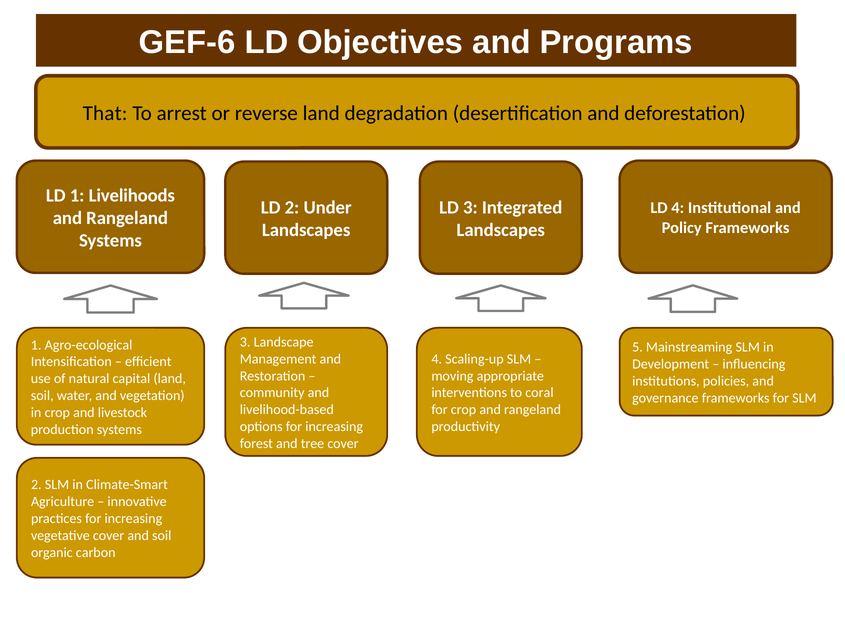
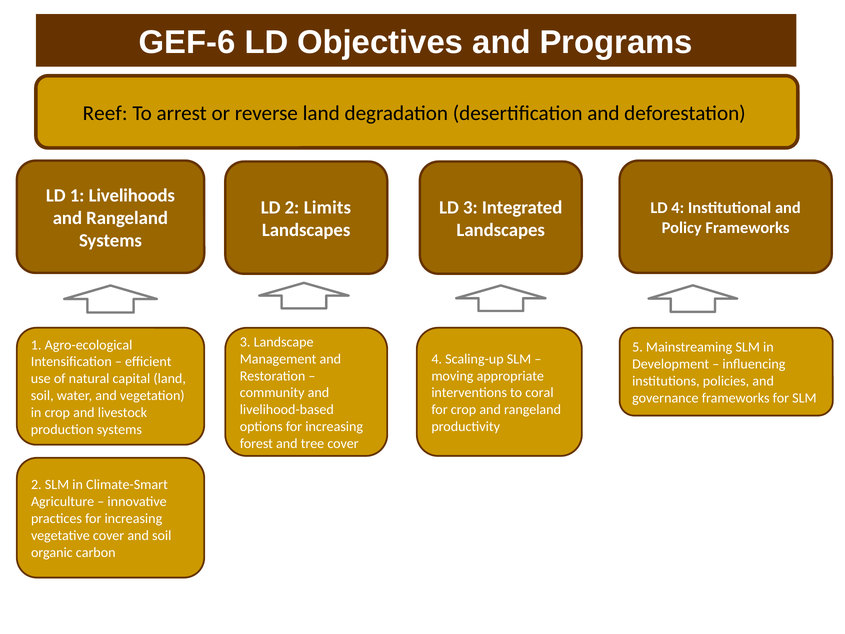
That: That -> Reef (105, 113)
Under: Under -> Limits (327, 208)
